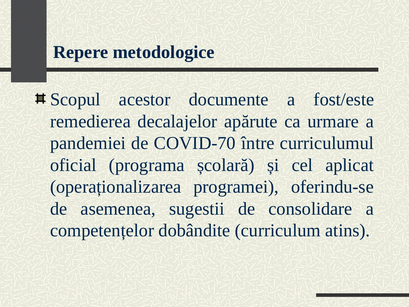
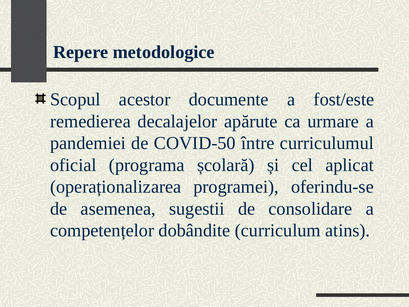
COVID-70: COVID-70 -> COVID-50 (195, 143)
